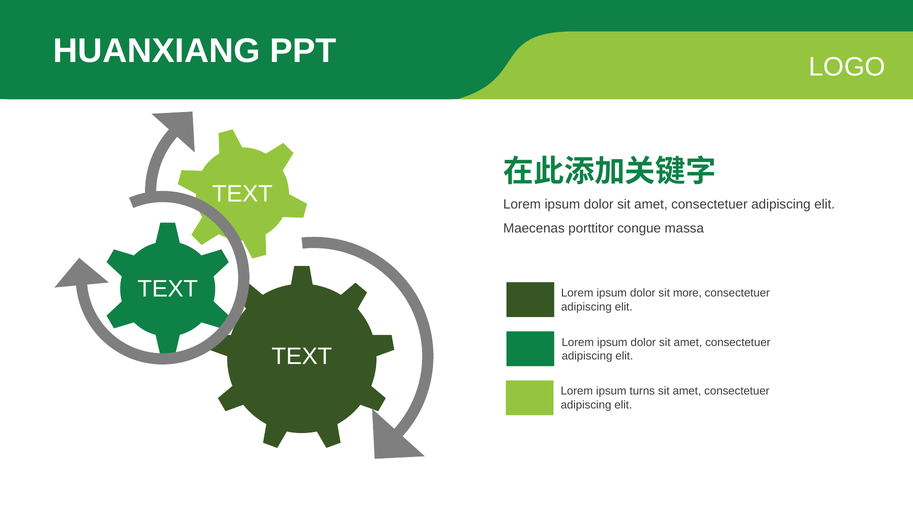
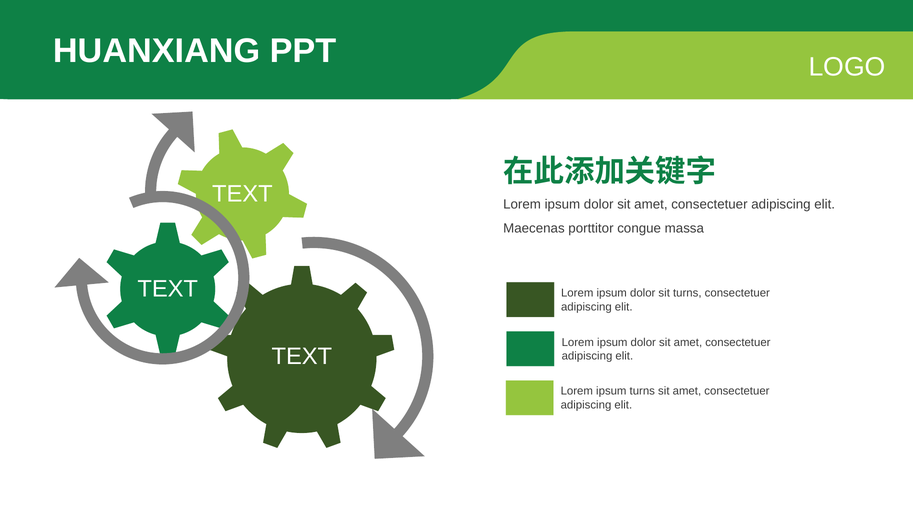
sit more: more -> turns (687, 293)
